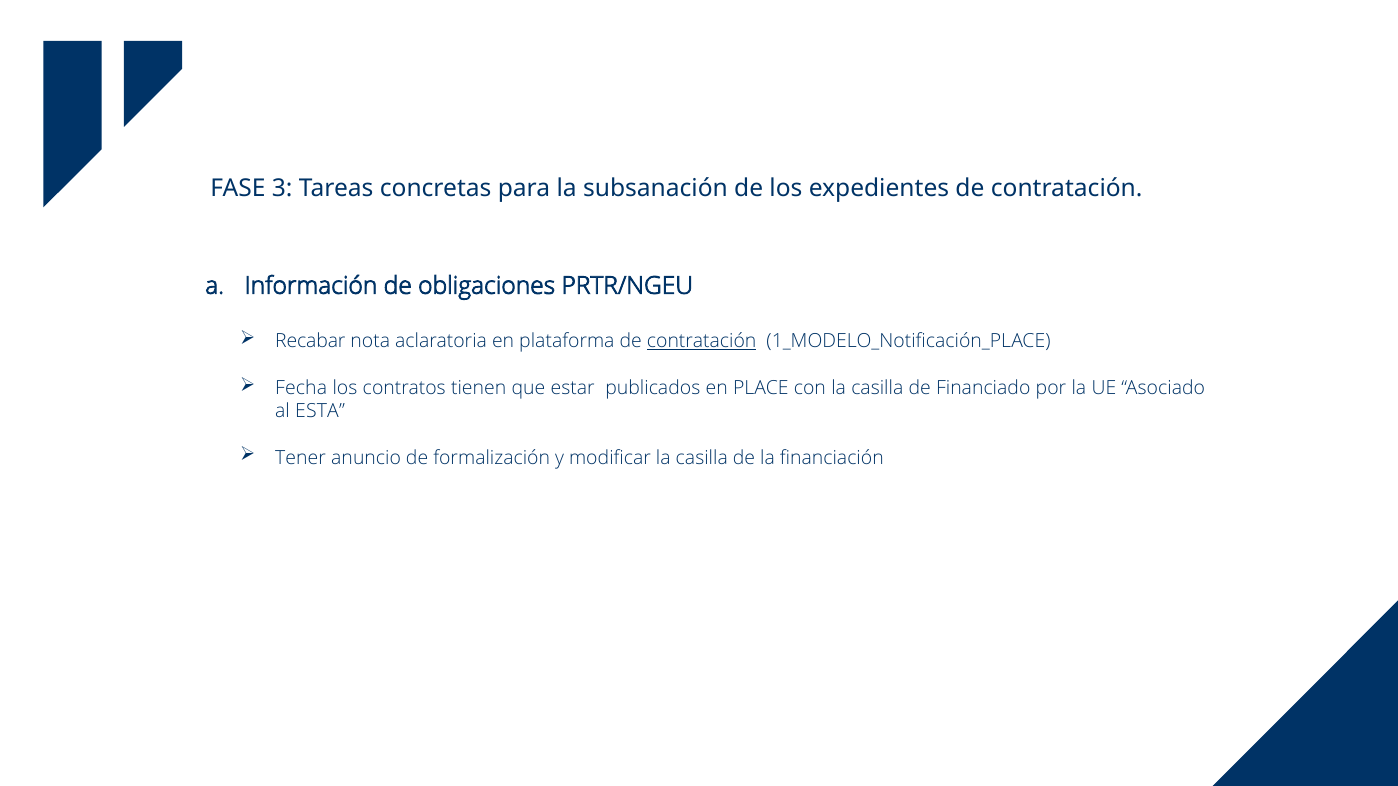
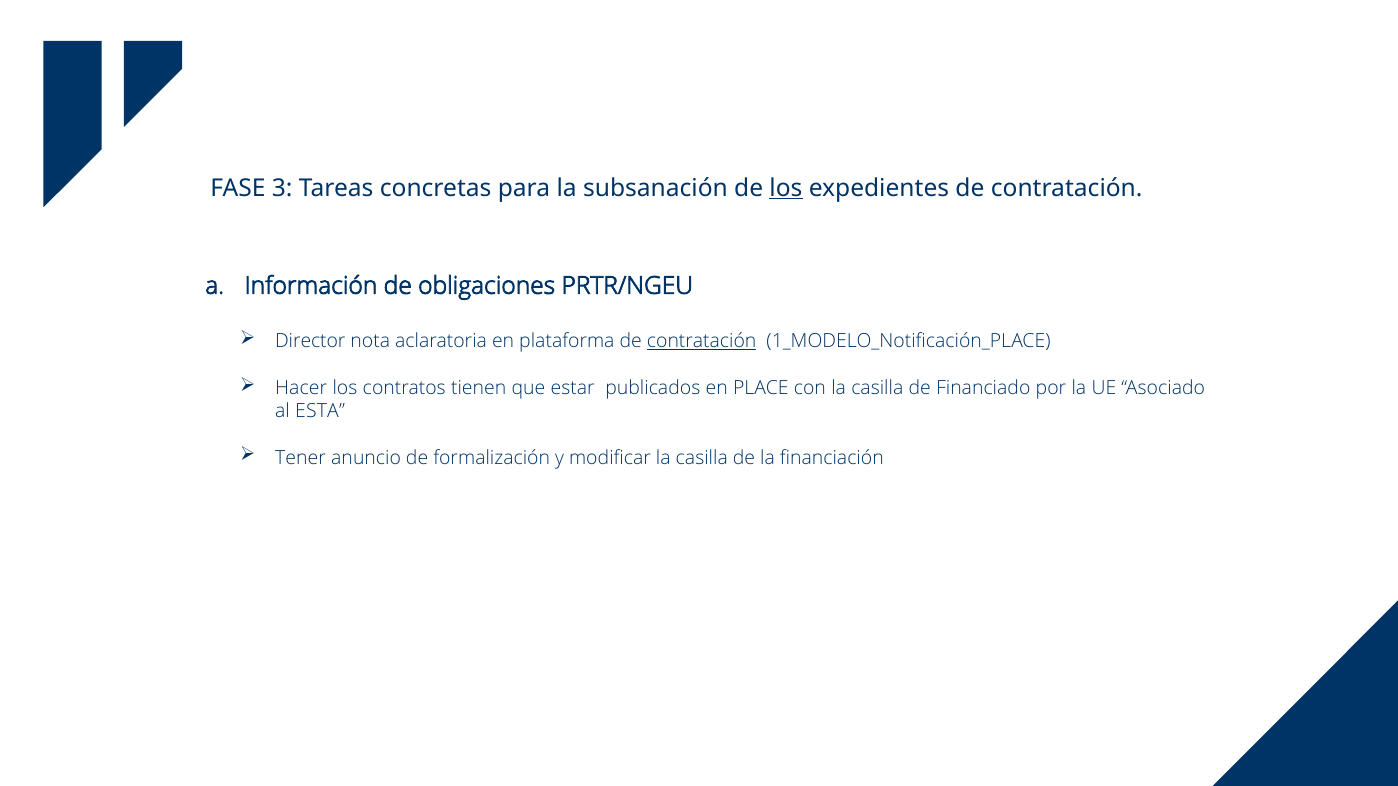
los underline: none -> present (786, 188)
Recabar: Recabar -> Director (310, 341)
Fecha: Fecha -> Hacer (301, 388)
